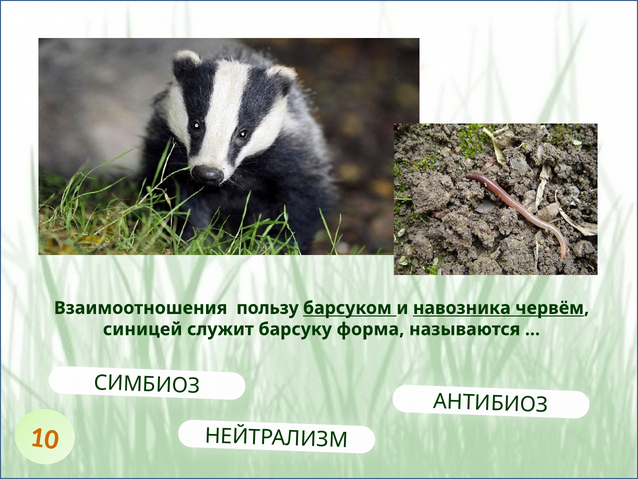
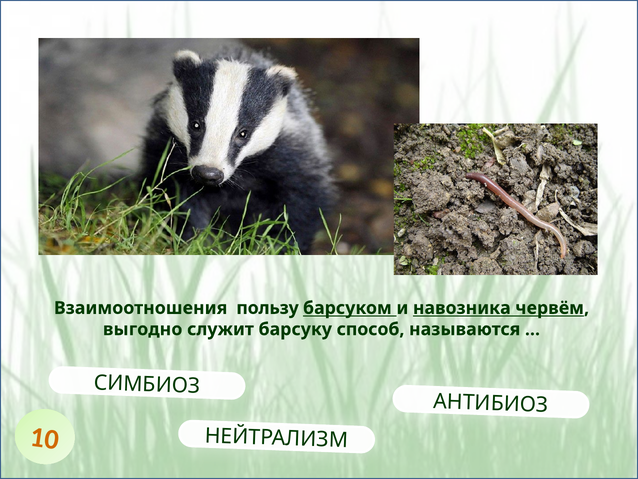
синицей: синицей -> выгодно (143, 329)
форма: форма -> способ (371, 329)
